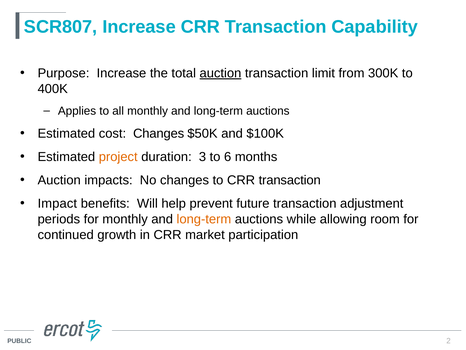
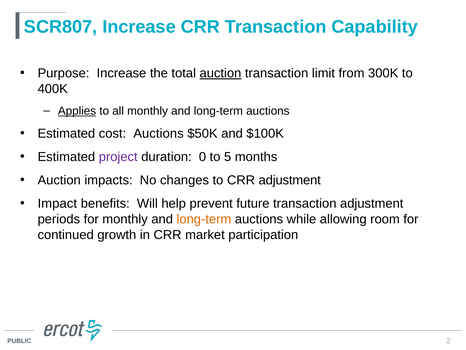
Applies underline: none -> present (77, 111)
cost Changes: Changes -> Auctions (159, 133)
project colour: orange -> purple (118, 157)
3: 3 -> 0 (202, 157)
6: 6 -> 5 (228, 157)
to CRR transaction: transaction -> adjustment (290, 180)
